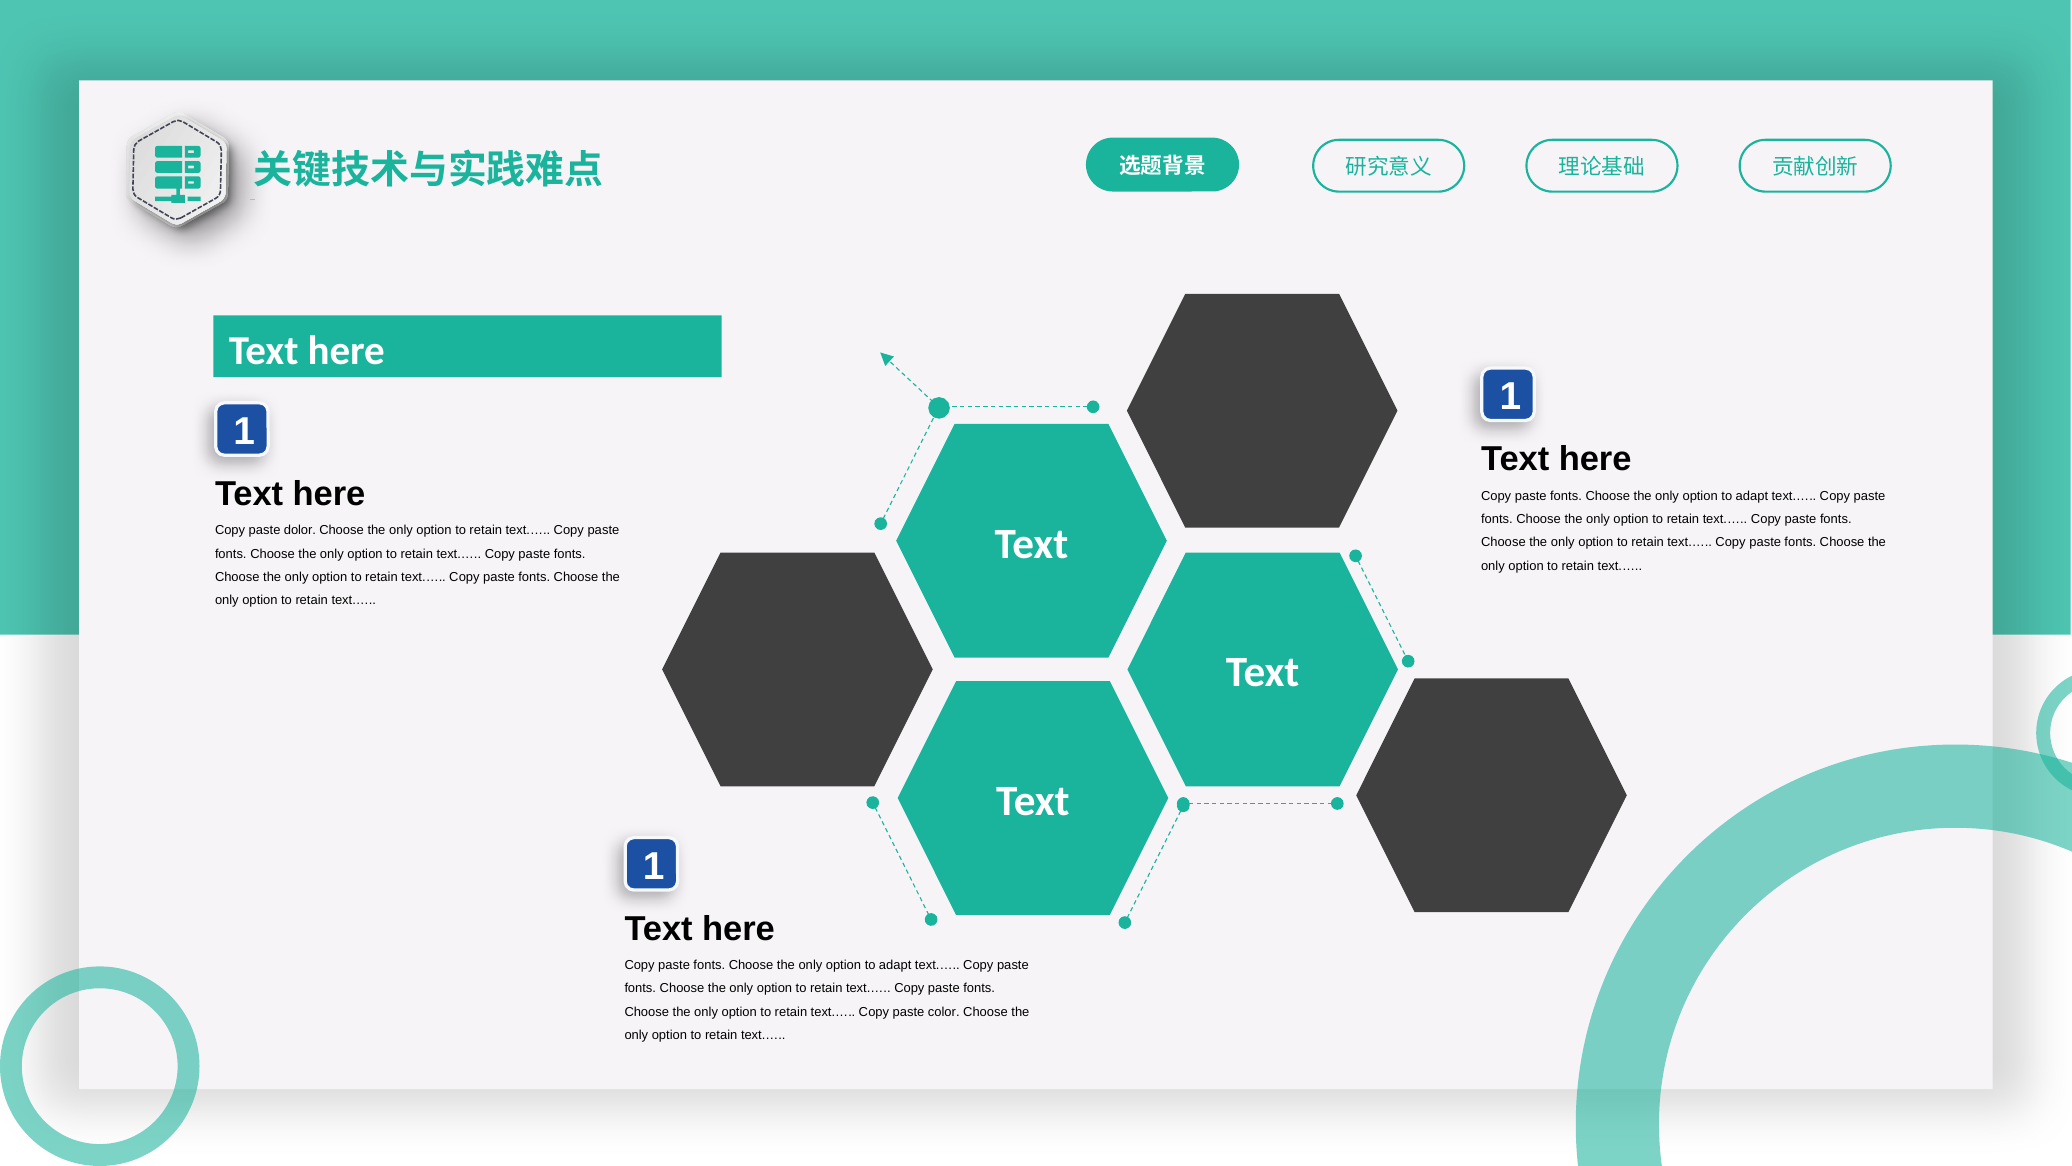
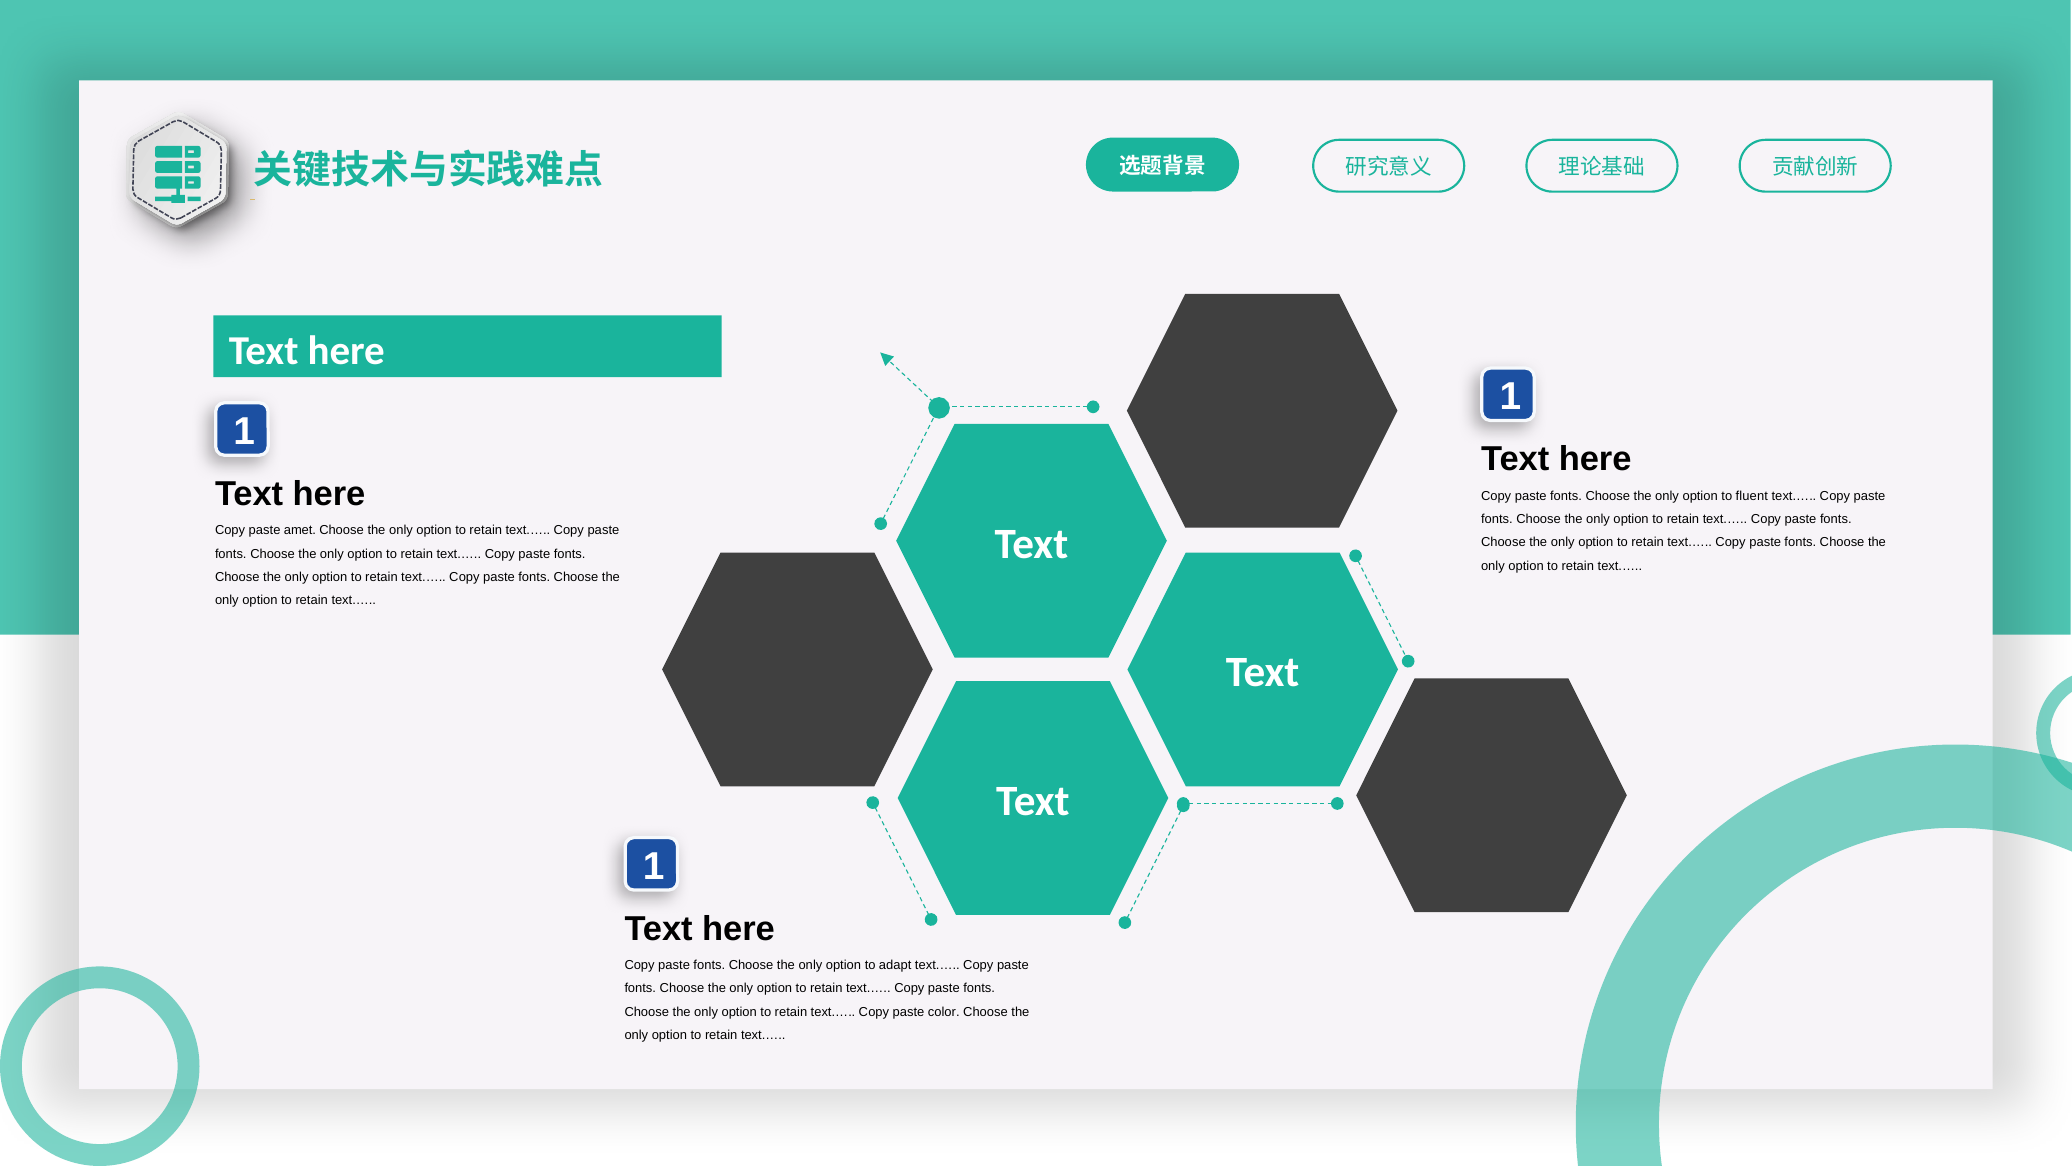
adapt: adapt -> fluent (1752, 496)
dolor: dolor -> amet (300, 530)
